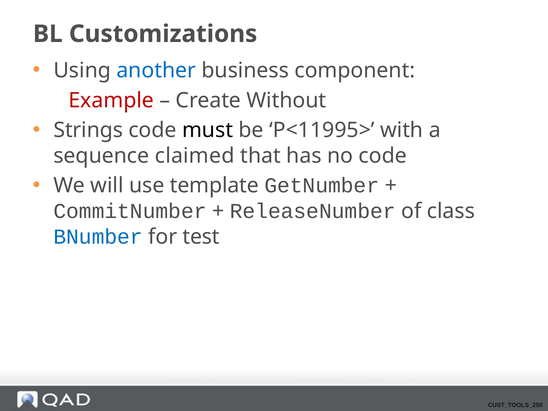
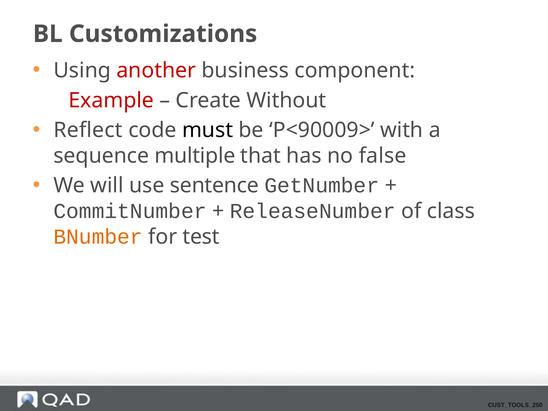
another colour: blue -> red (156, 70)
Strings: Strings -> Reflect (88, 130)
P<11995>: P<11995> -> P<90009> (322, 130)
claimed: claimed -> multiple (195, 156)
no code: code -> false (383, 156)
template: template -> sentence (214, 186)
BNumber colour: blue -> orange (98, 237)
